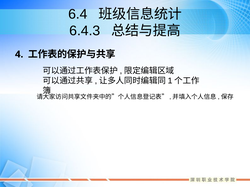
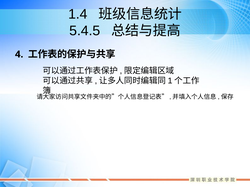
6.4: 6.4 -> 1.4 (78, 14)
6.4.3: 6.4.3 -> 5.4.5 (85, 31)
